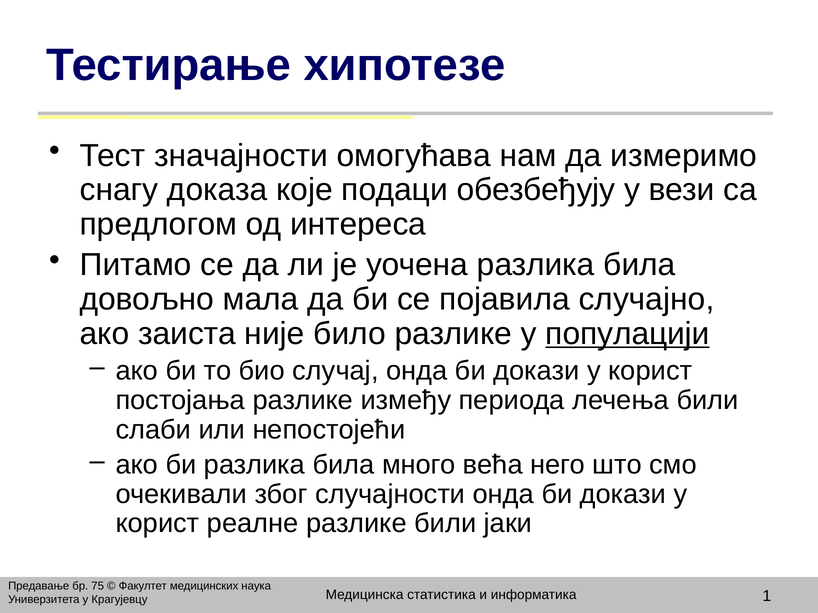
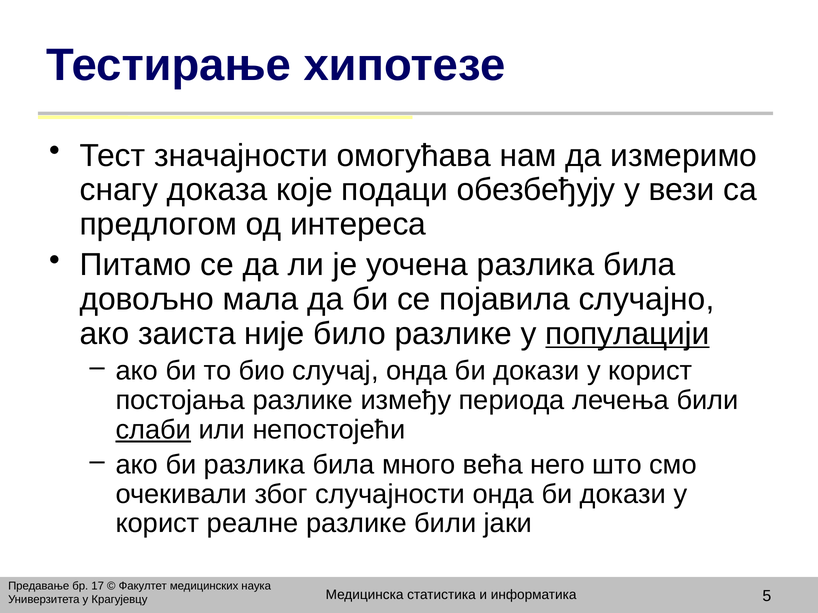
слаби underline: none -> present (153, 430)
75: 75 -> 17 (98, 586)
1: 1 -> 5 (767, 597)
